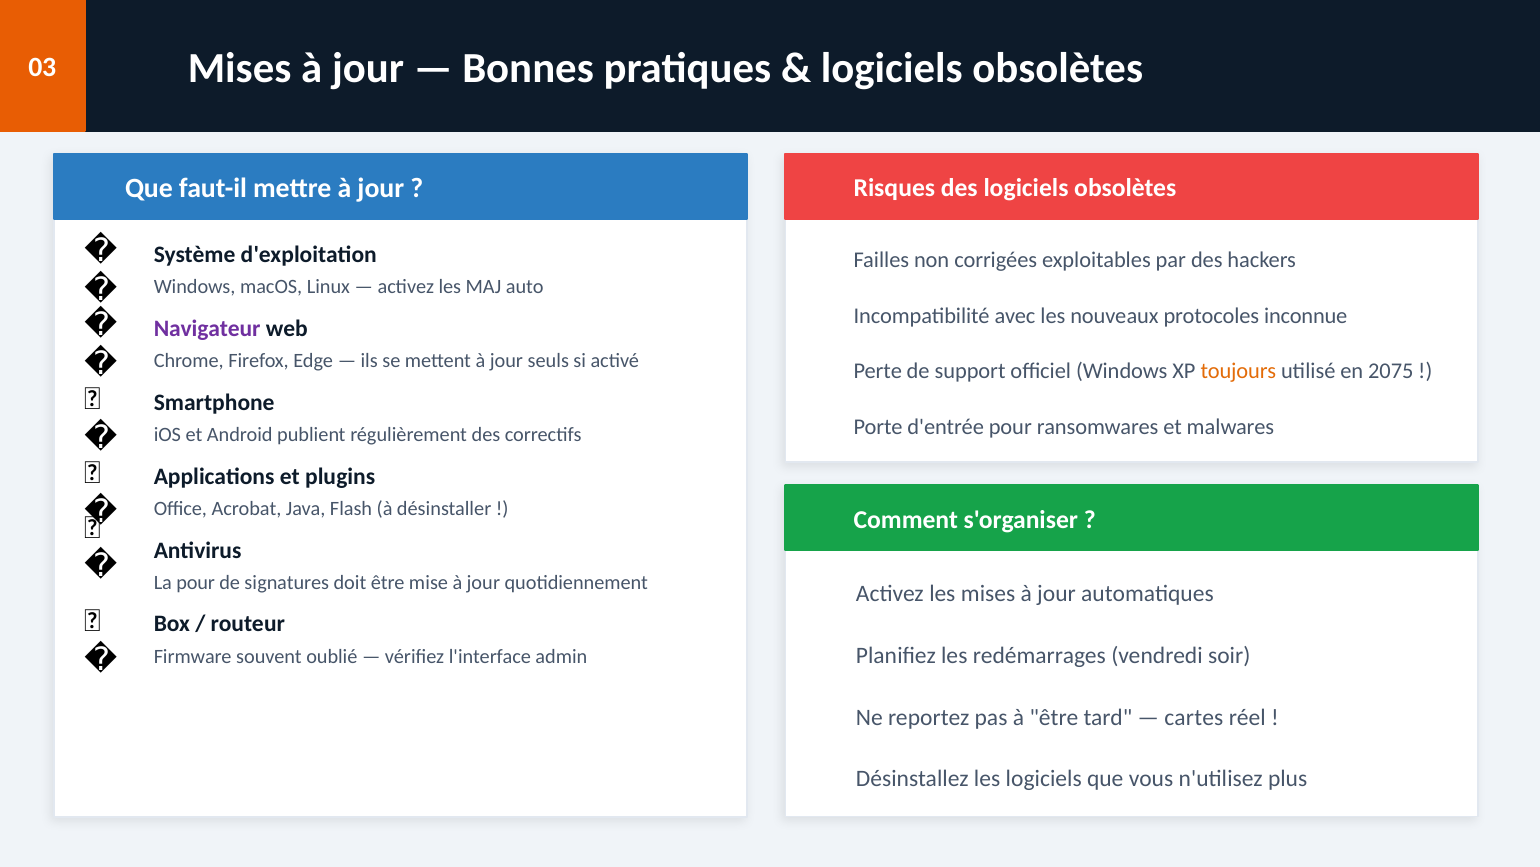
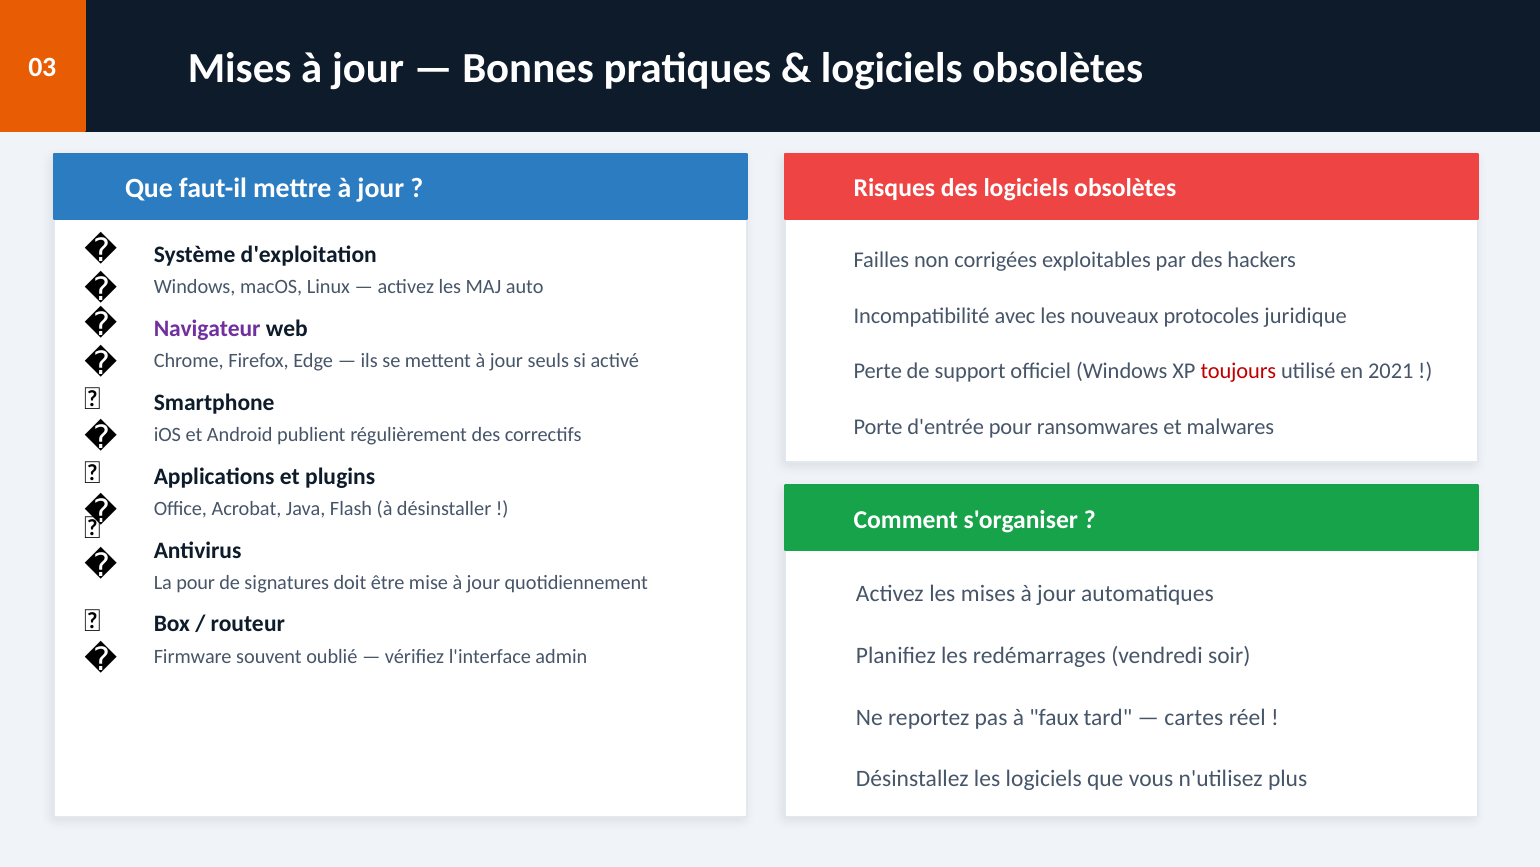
inconnue: inconnue -> juridique (1306, 316)
toujours colour: orange -> red (1238, 371)
2075: 2075 -> 2021 (1391, 371)
à être: être -> faux (1054, 717)
